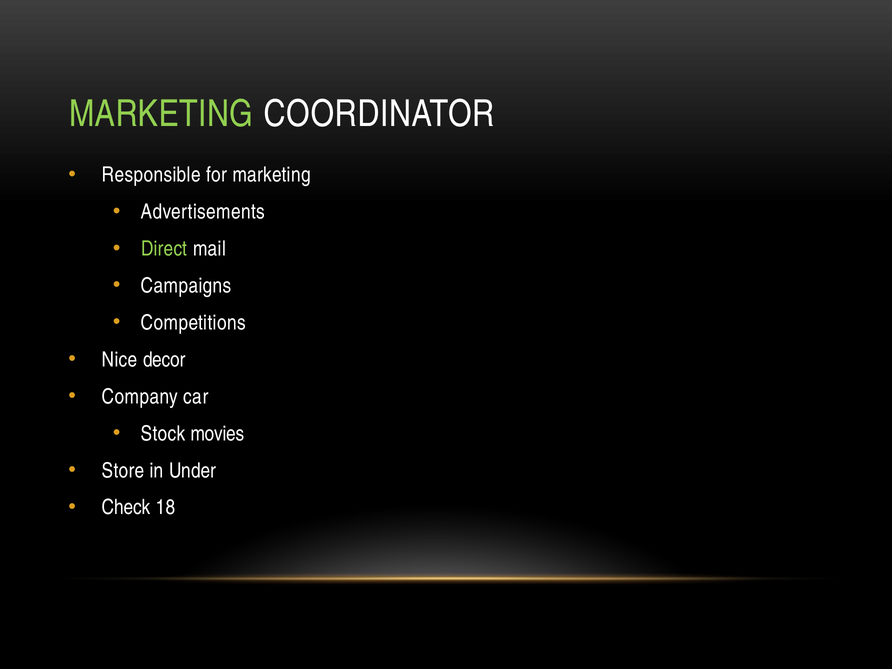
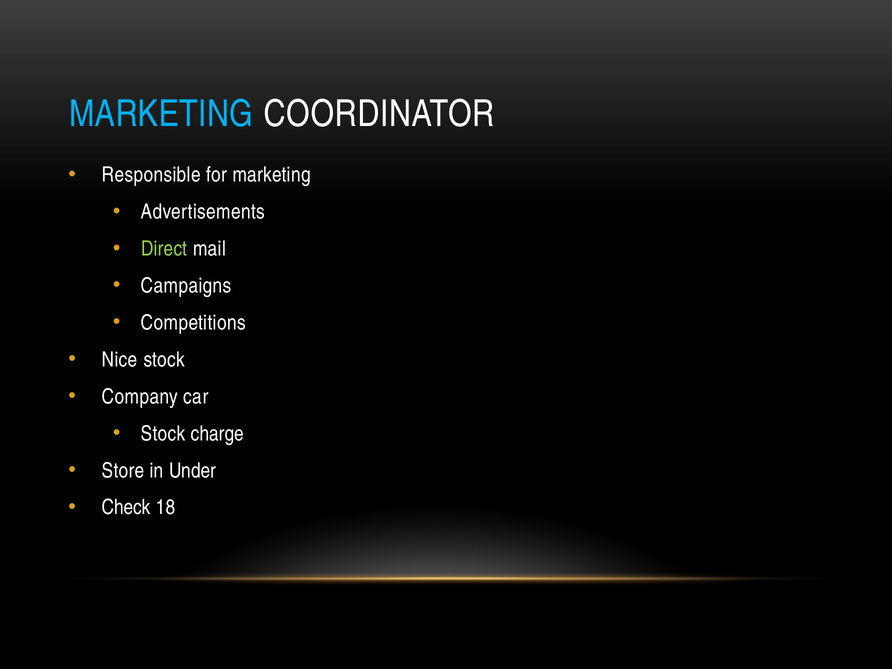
MARKETING colour: light green -> light blue (161, 114)
Nice decor: decor -> stock (164, 360)
movies: movies -> charge (218, 434)
